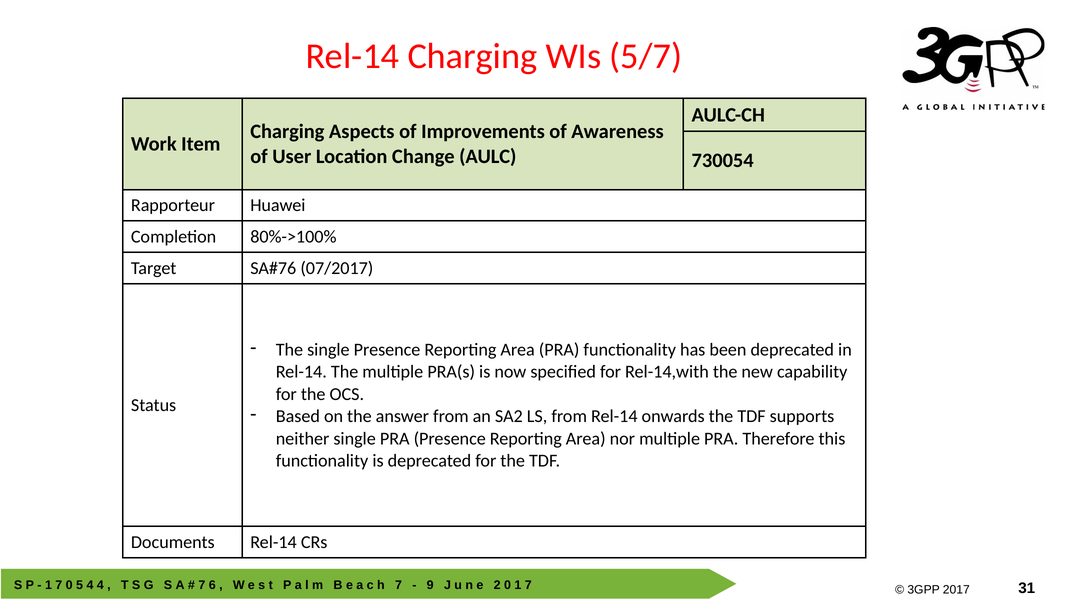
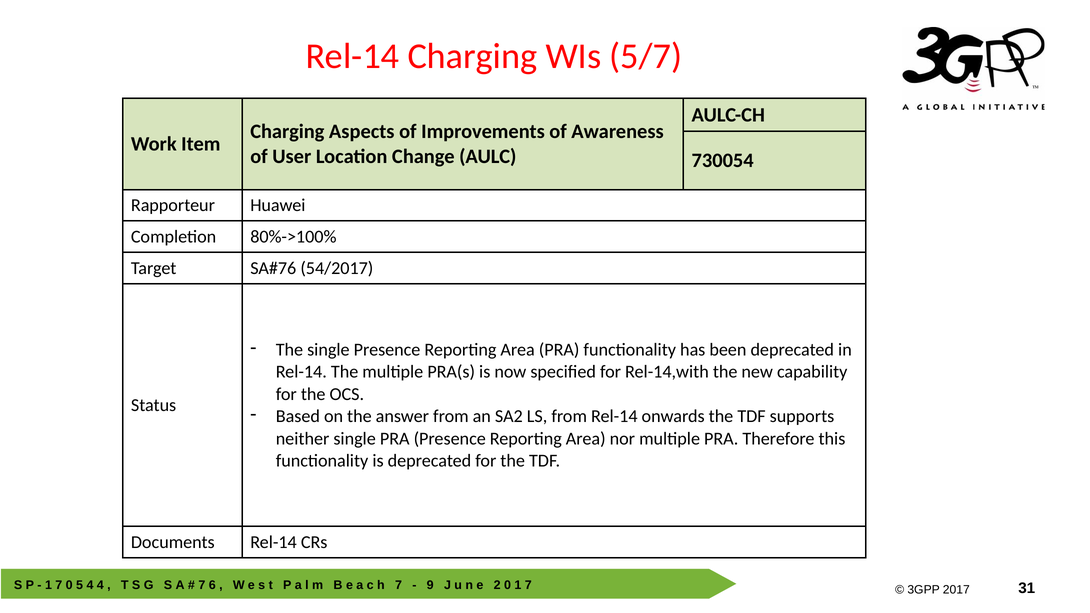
07/2017: 07/2017 -> 54/2017 (337, 268)
